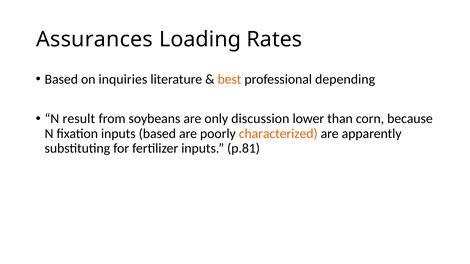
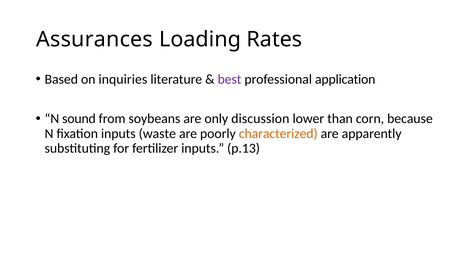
best colour: orange -> purple (229, 79)
depending: depending -> application (345, 79)
result: result -> sound (79, 119)
inputs based: based -> waste (157, 134)
p.81: p.81 -> p.13 (244, 148)
